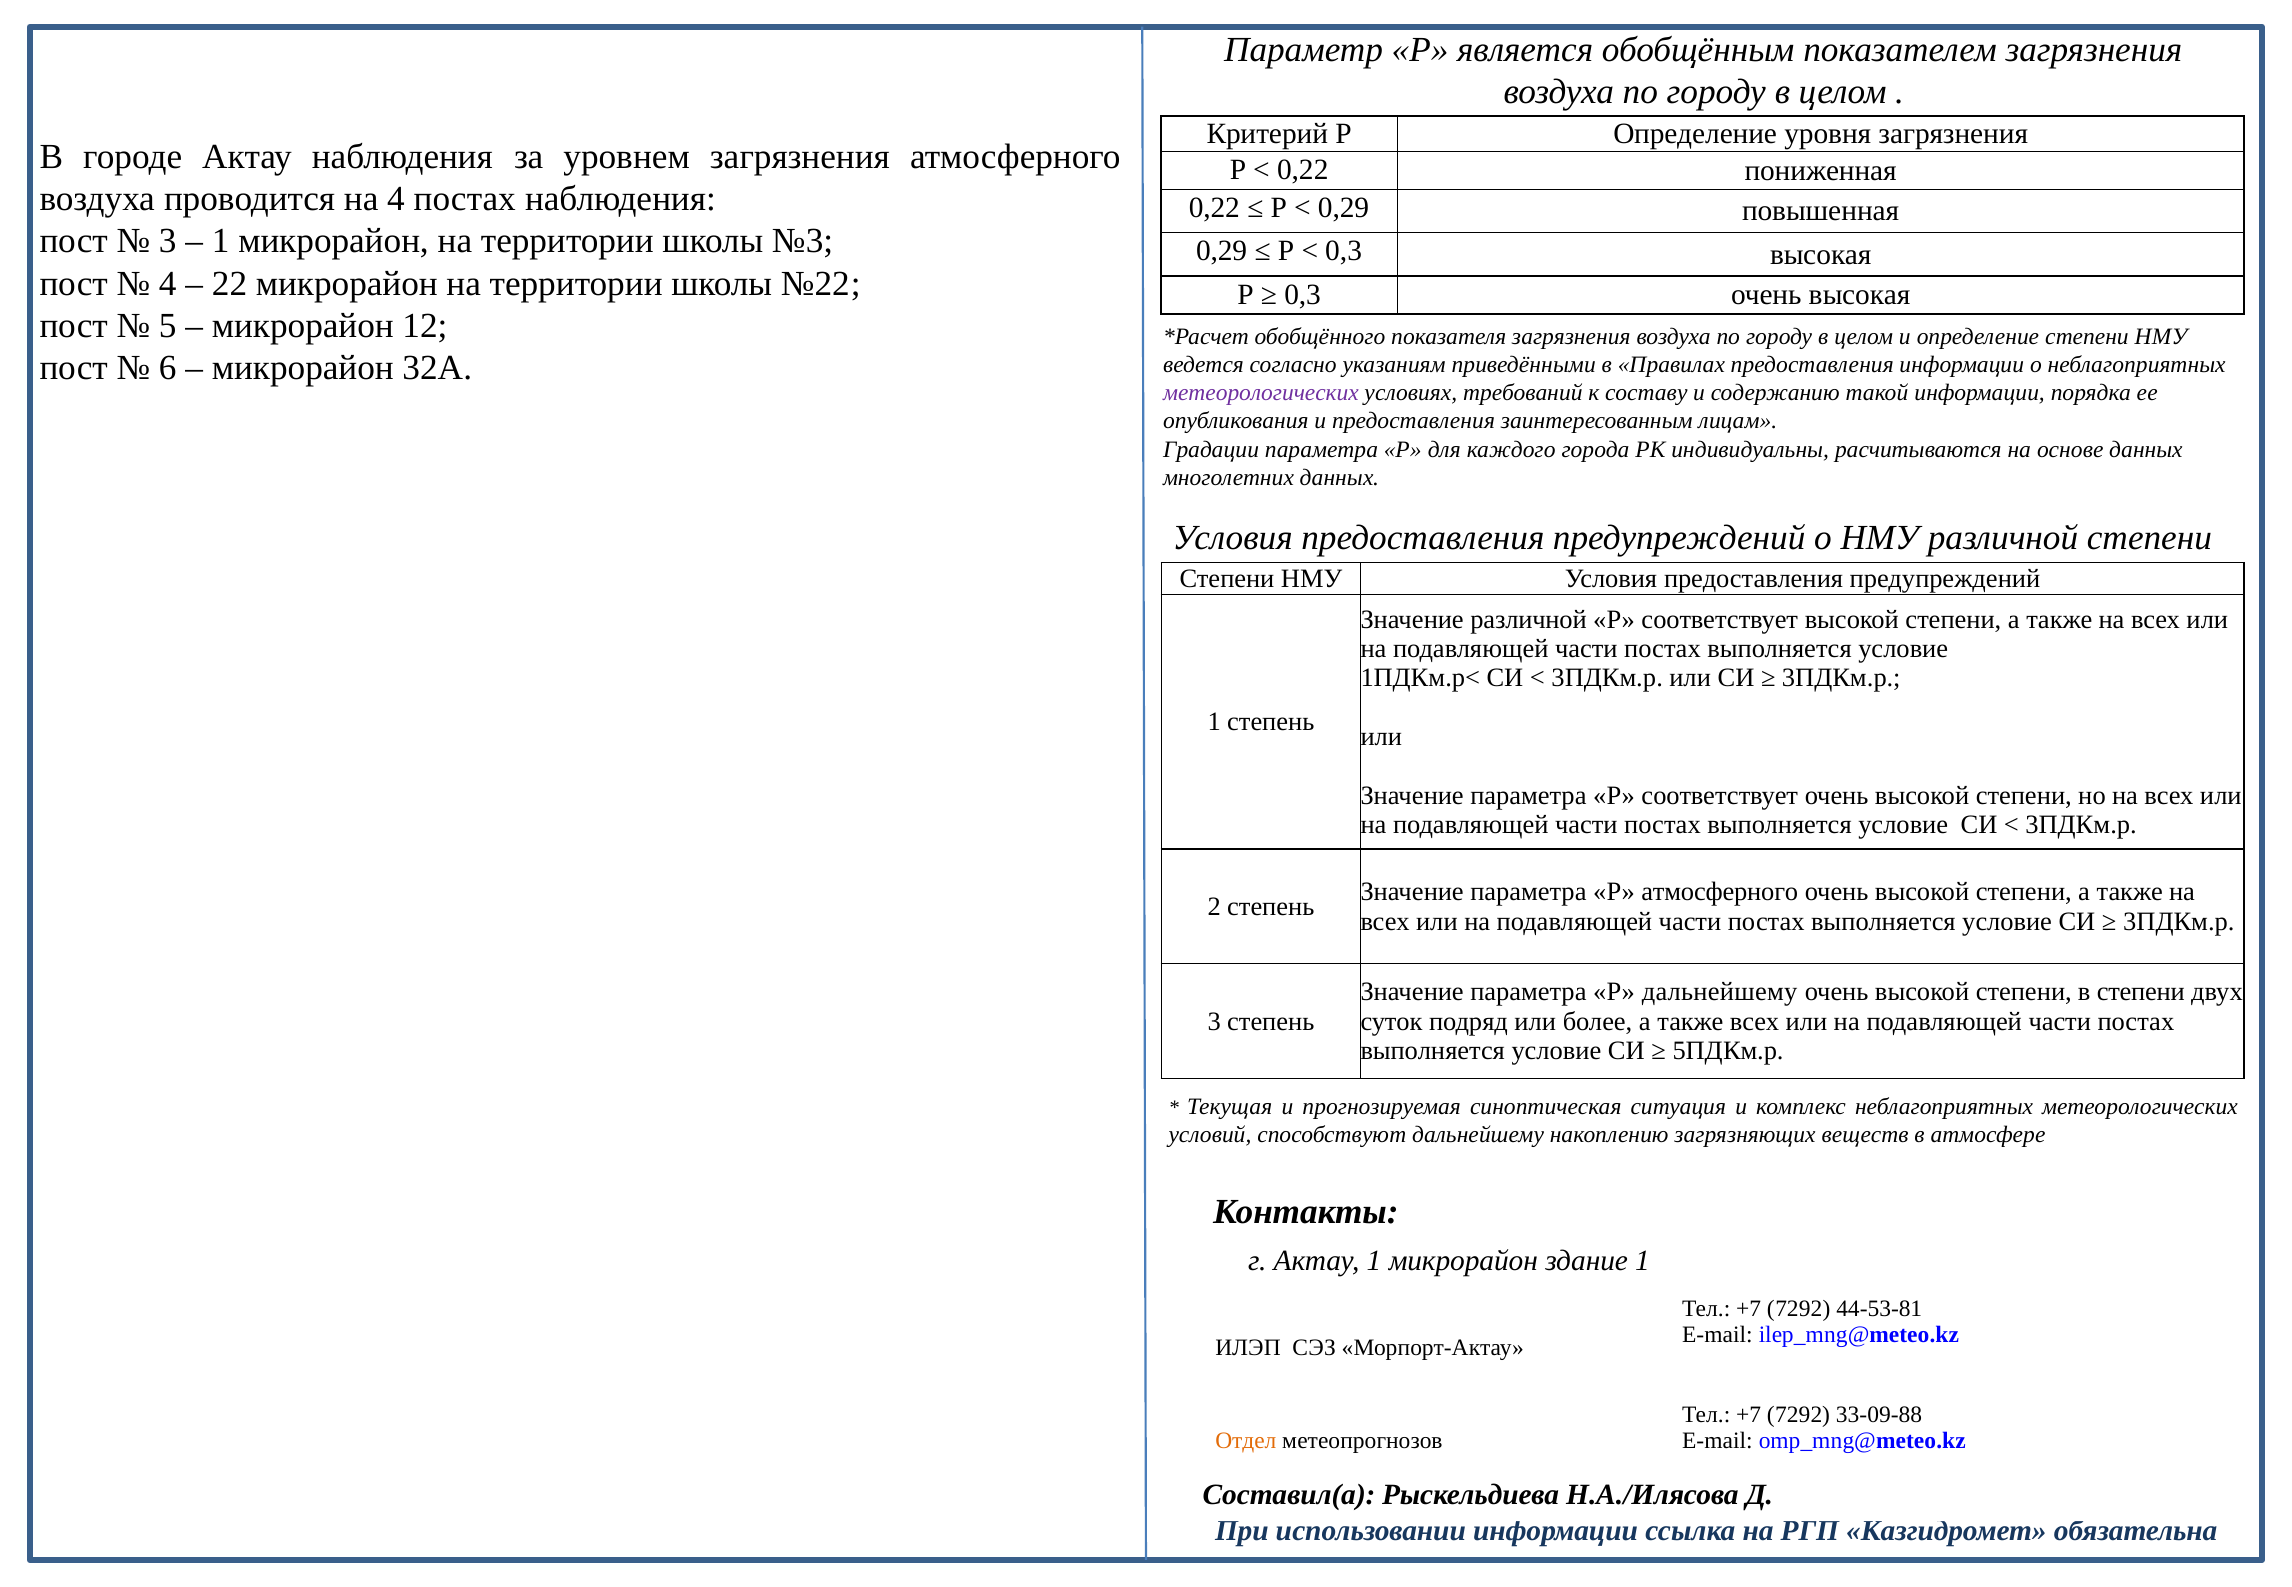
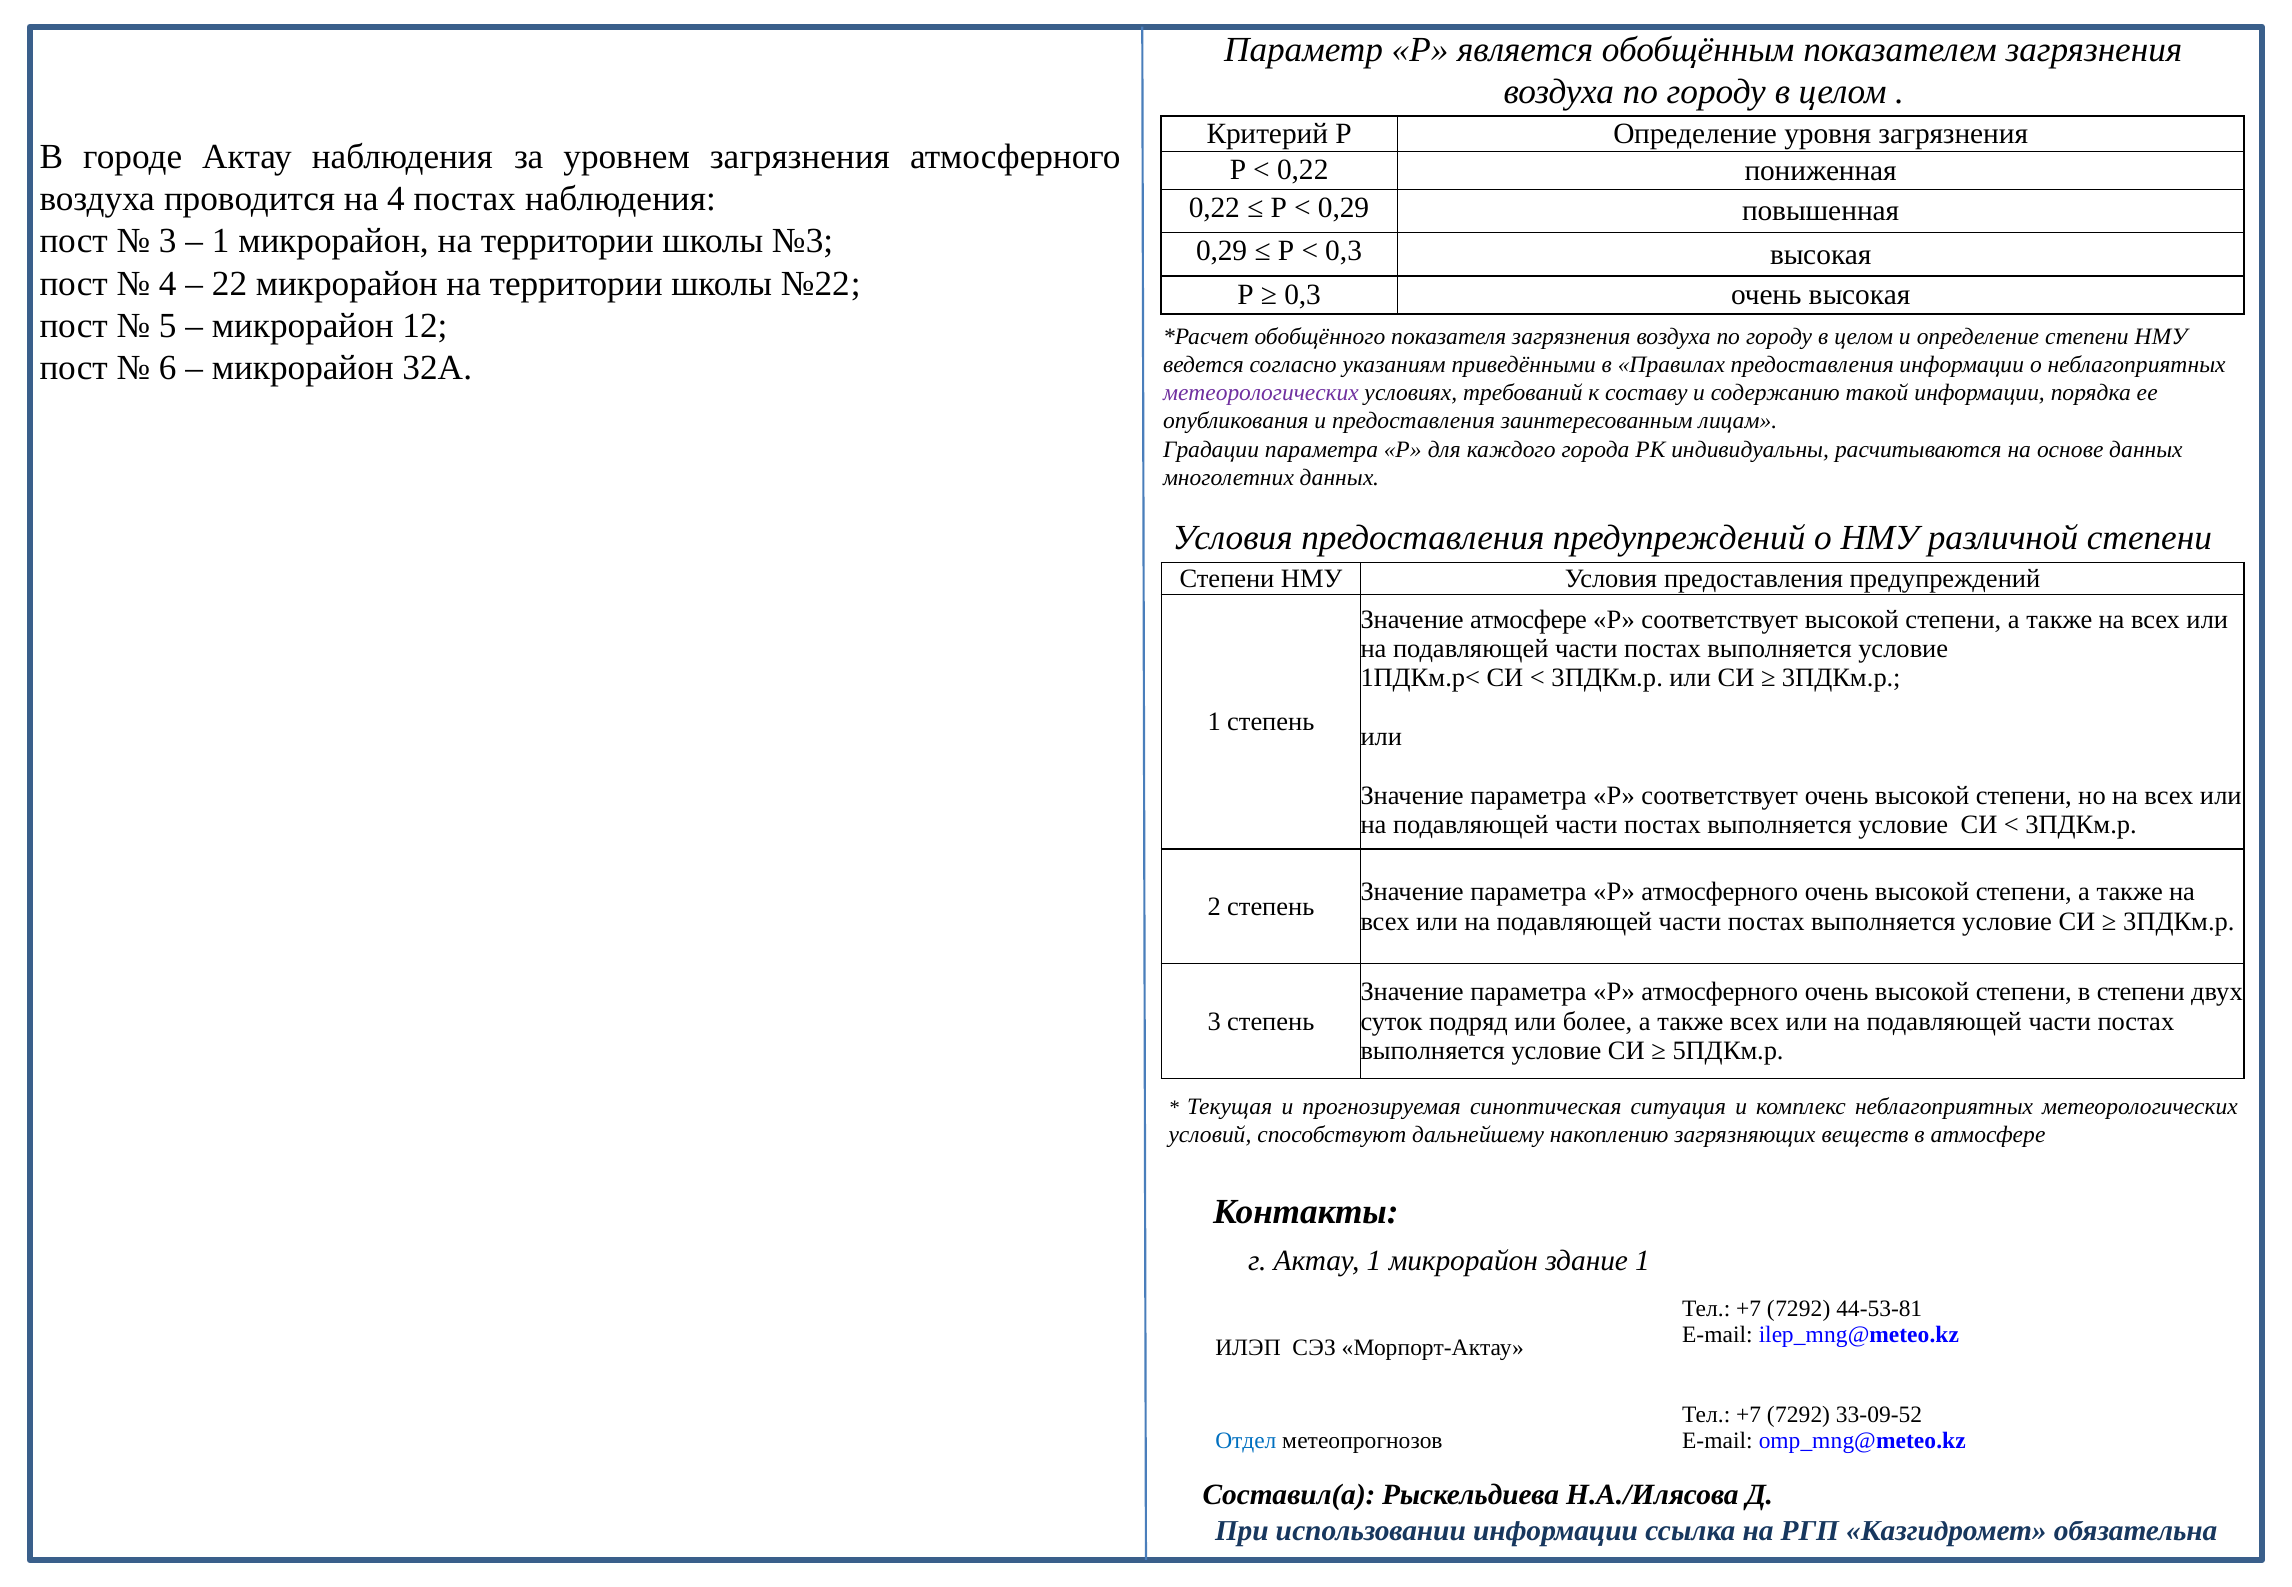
Значение различной: различной -> атмосфере (1529, 619)
дальнейшему: дальнейшему -> атмосферного (1720, 992)
33-09-88: 33-09-88 -> 33-09-52 (1879, 1414)
Отдел colour: orange -> blue (1246, 1440)
